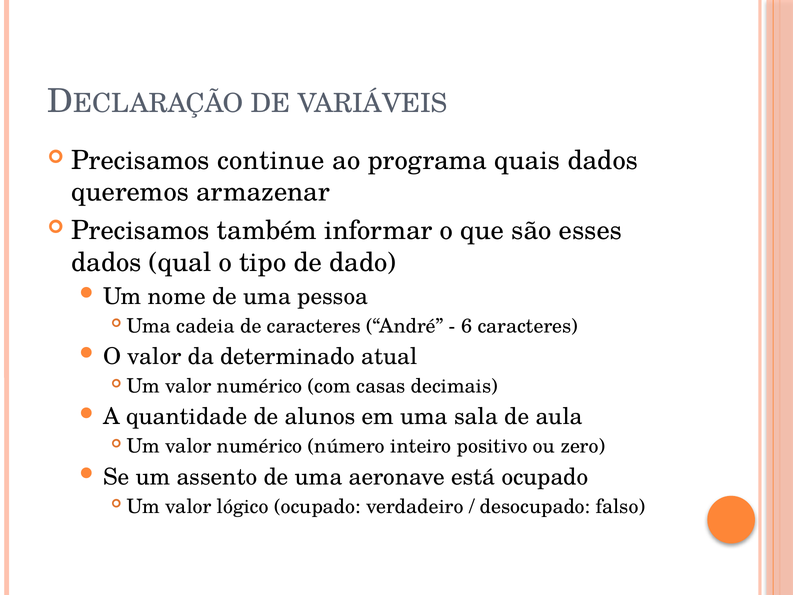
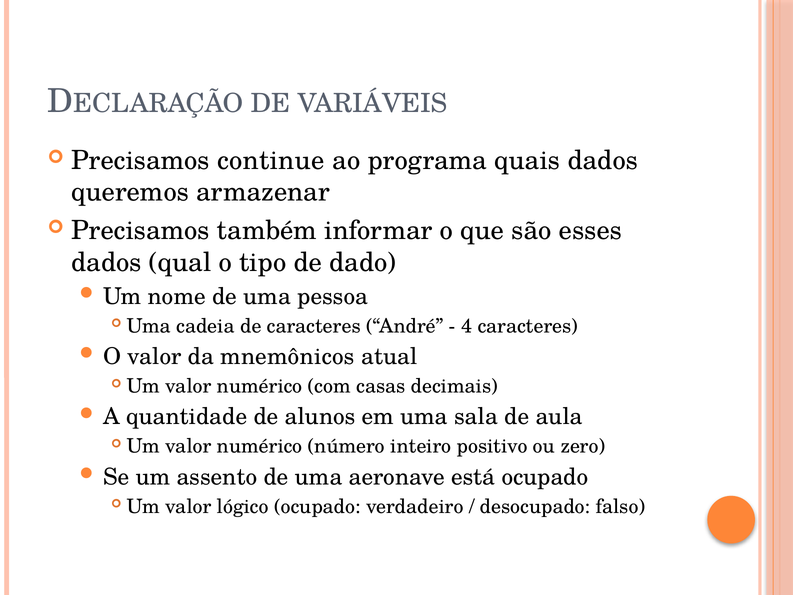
6: 6 -> 4 (467, 326)
determinado: determinado -> mnemônicos (287, 356)
